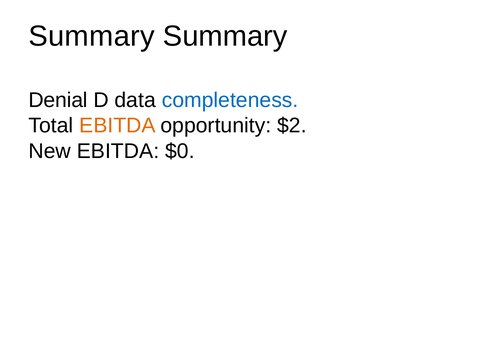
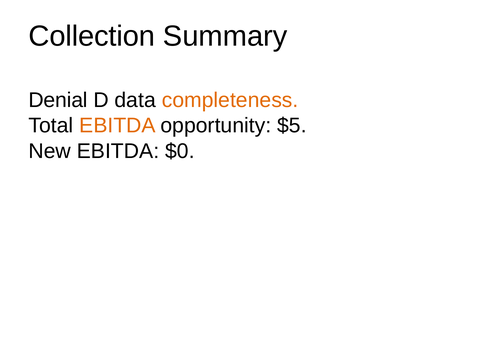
Summary: Summary -> Collection (92, 36)
completeness colour: blue -> orange (230, 100)
$2: $2 -> $5 (292, 125)
